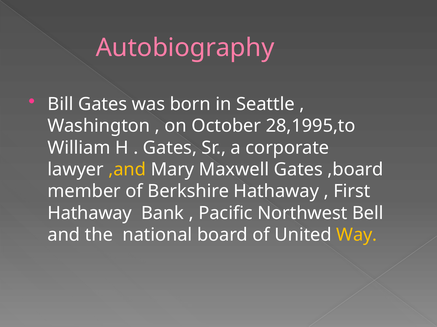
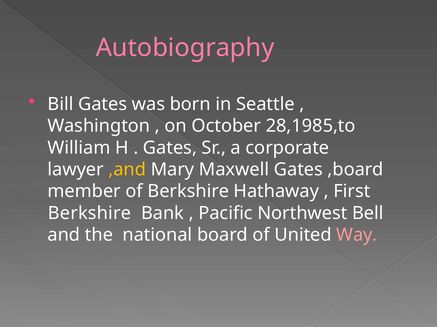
28,1995,to: 28,1995,to -> 28,1985,to (311, 126)
Hathaway: Hathaway -> Berkshire (90, 214)
Way colour: yellow -> pink (357, 235)
